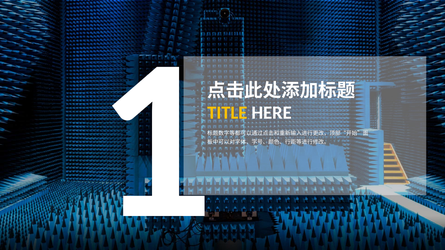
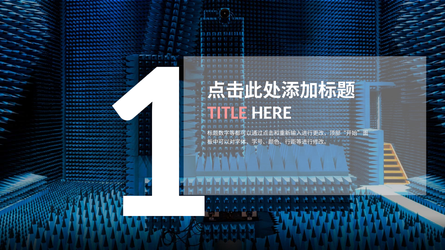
TITLE colour: yellow -> pink (227, 113)
